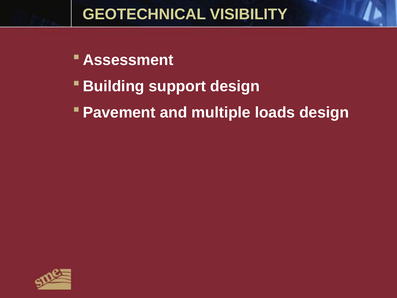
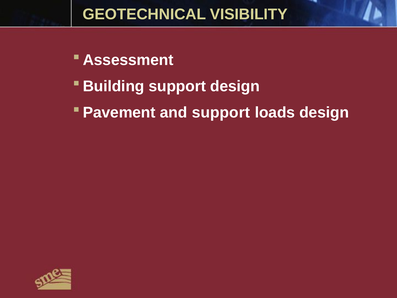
and multiple: multiple -> support (221, 112)
